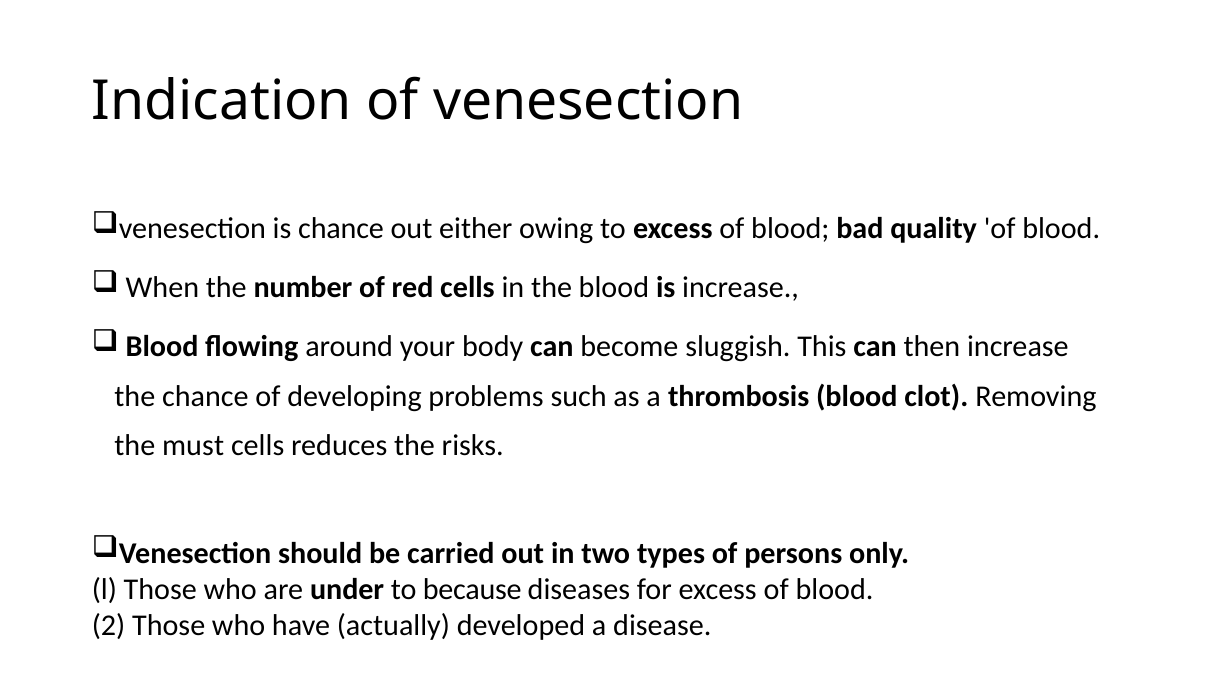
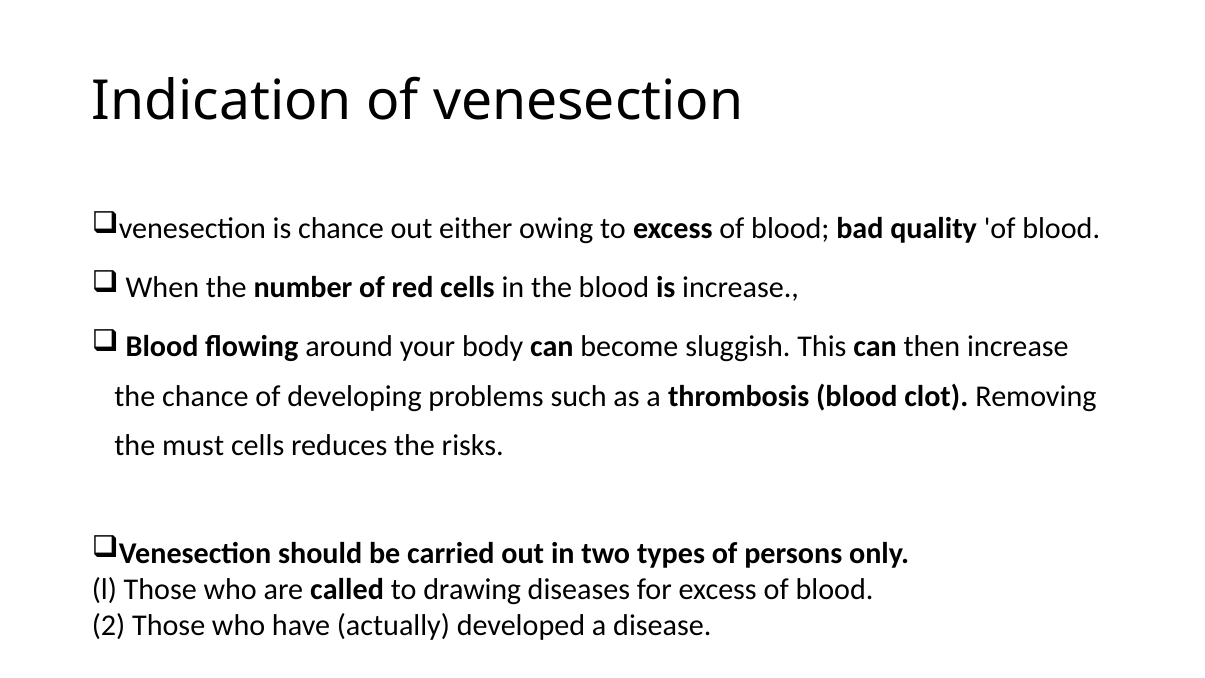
under: under -> called (347, 590)
because: because -> drawing (472, 590)
